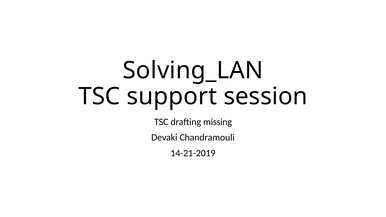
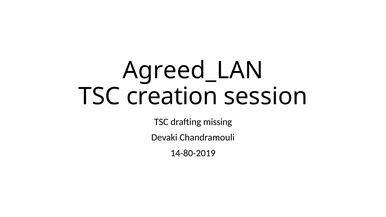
Solving_LAN: Solving_LAN -> Agreed_LAN (193, 70)
support: support -> creation (172, 96)
14-21-2019: 14-21-2019 -> 14-80-2019 (193, 153)
